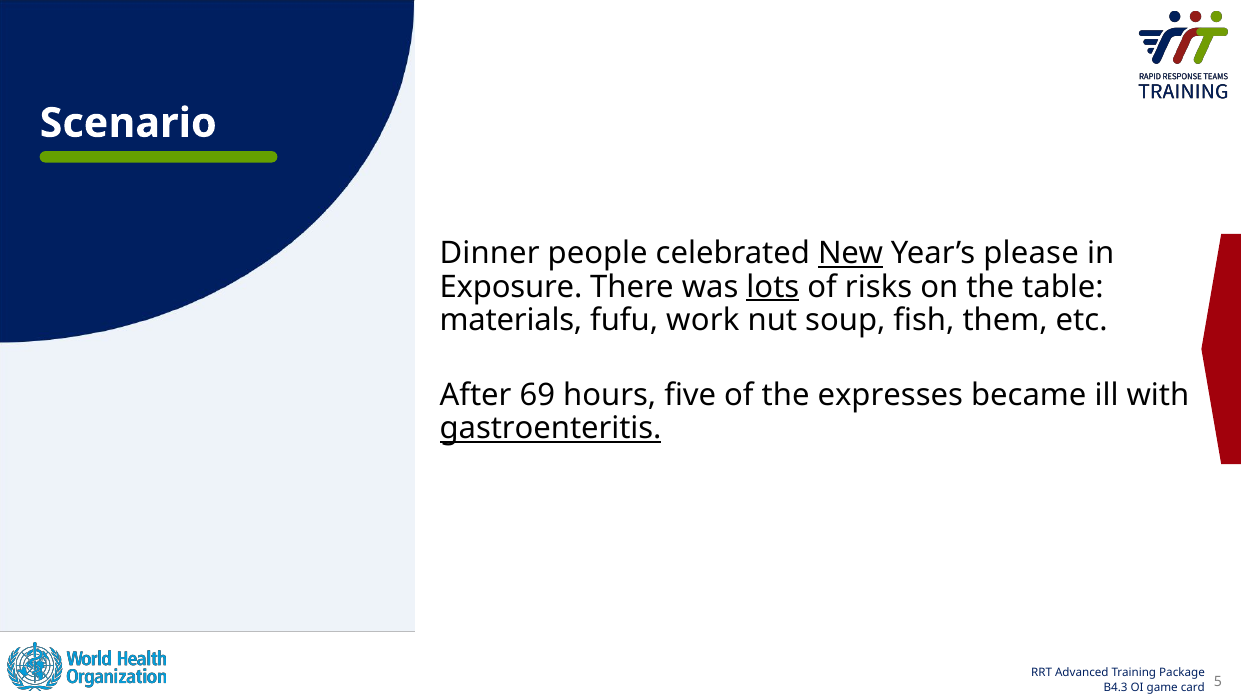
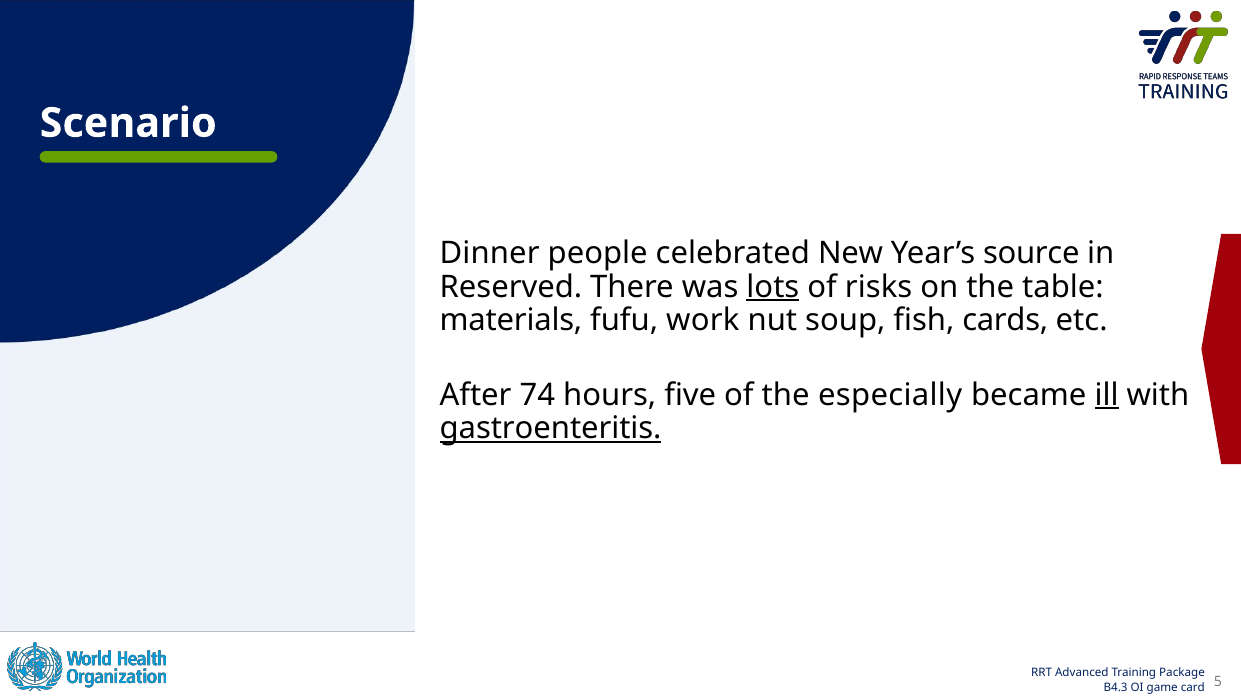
New underline: present -> none (851, 253)
please: please -> source (1031, 253)
Exposure: Exposure -> Reserved (511, 287)
them: them -> cards (1005, 320)
69: 69 -> 74 (537, 395)
expresses: expresses -> especially (890, 395)
ill underline: none -> present (1107, 395)
